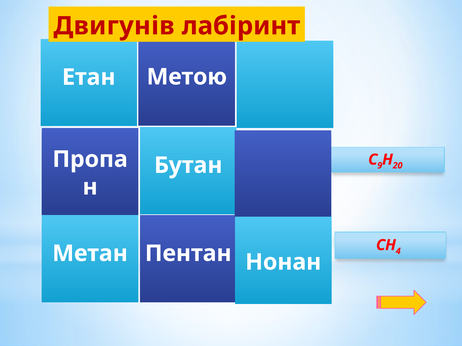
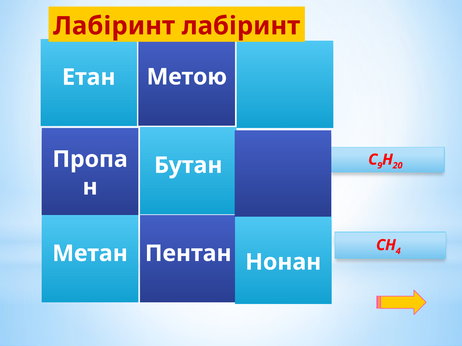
Двигунів: Двигунів -> Лабіринт (114, 26)
